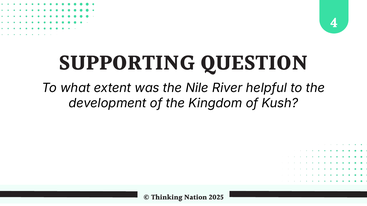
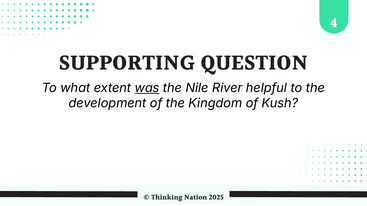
was underline: none -> present (147, 88)
